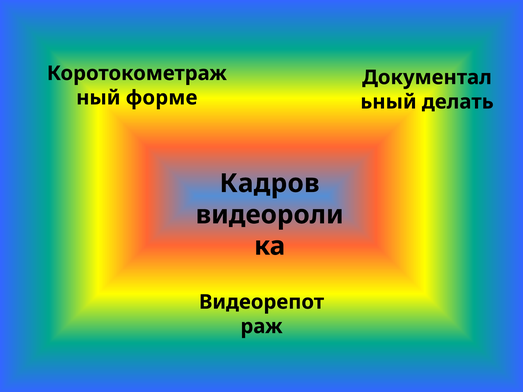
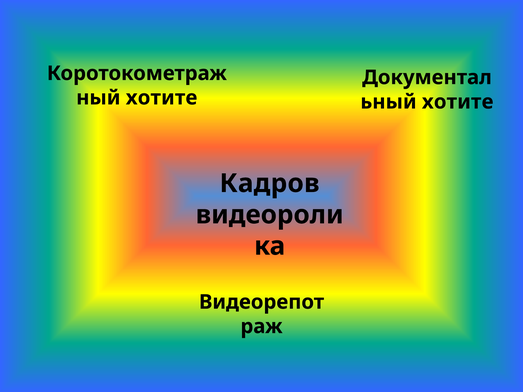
форме: форме -> хотите (162, 98)
делать: делать -> хотите (458, 102)
